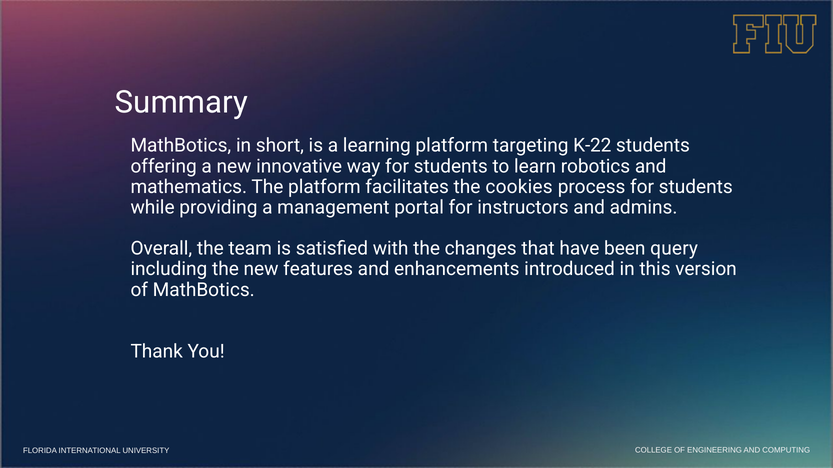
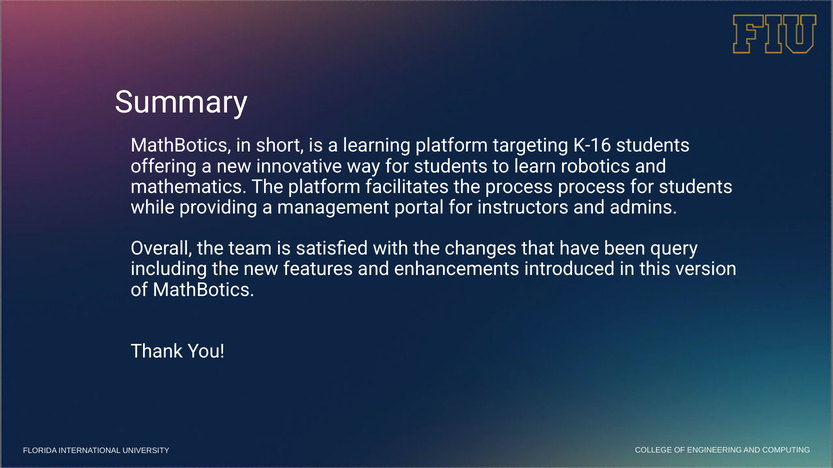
K-22: K-22 -> K-16 (592, 146)
the cookies: cookies -> process (519, 187)
